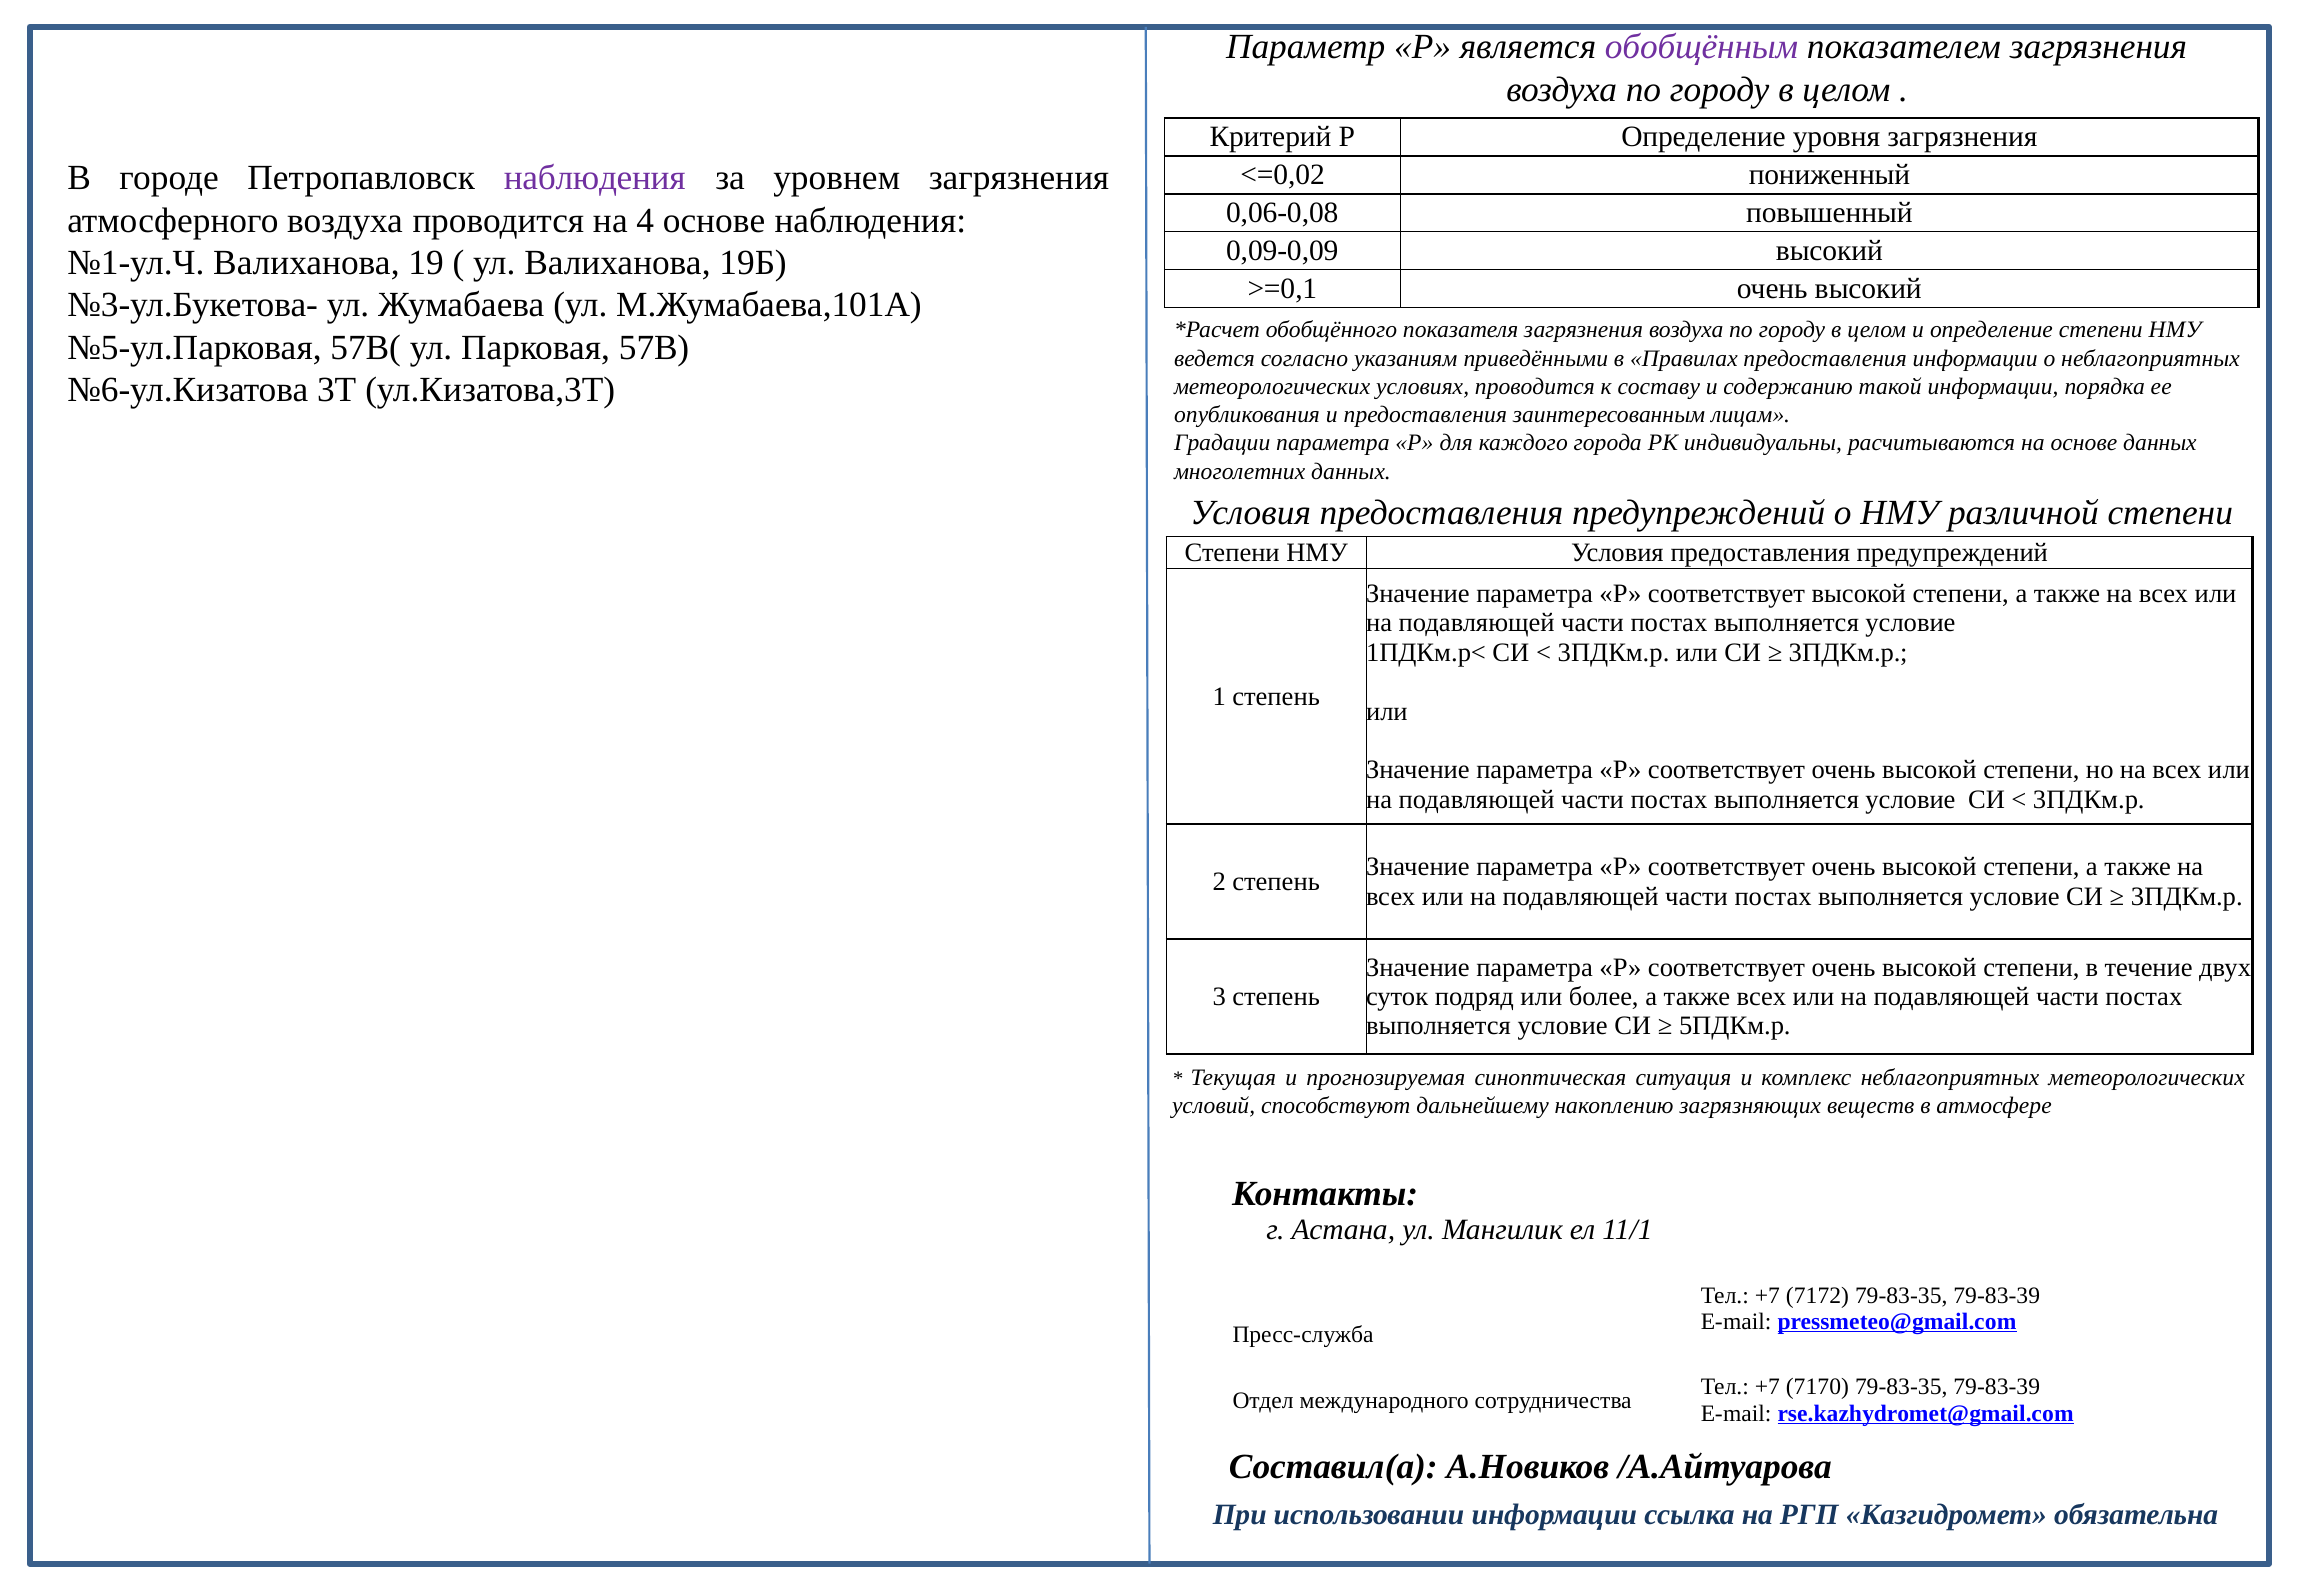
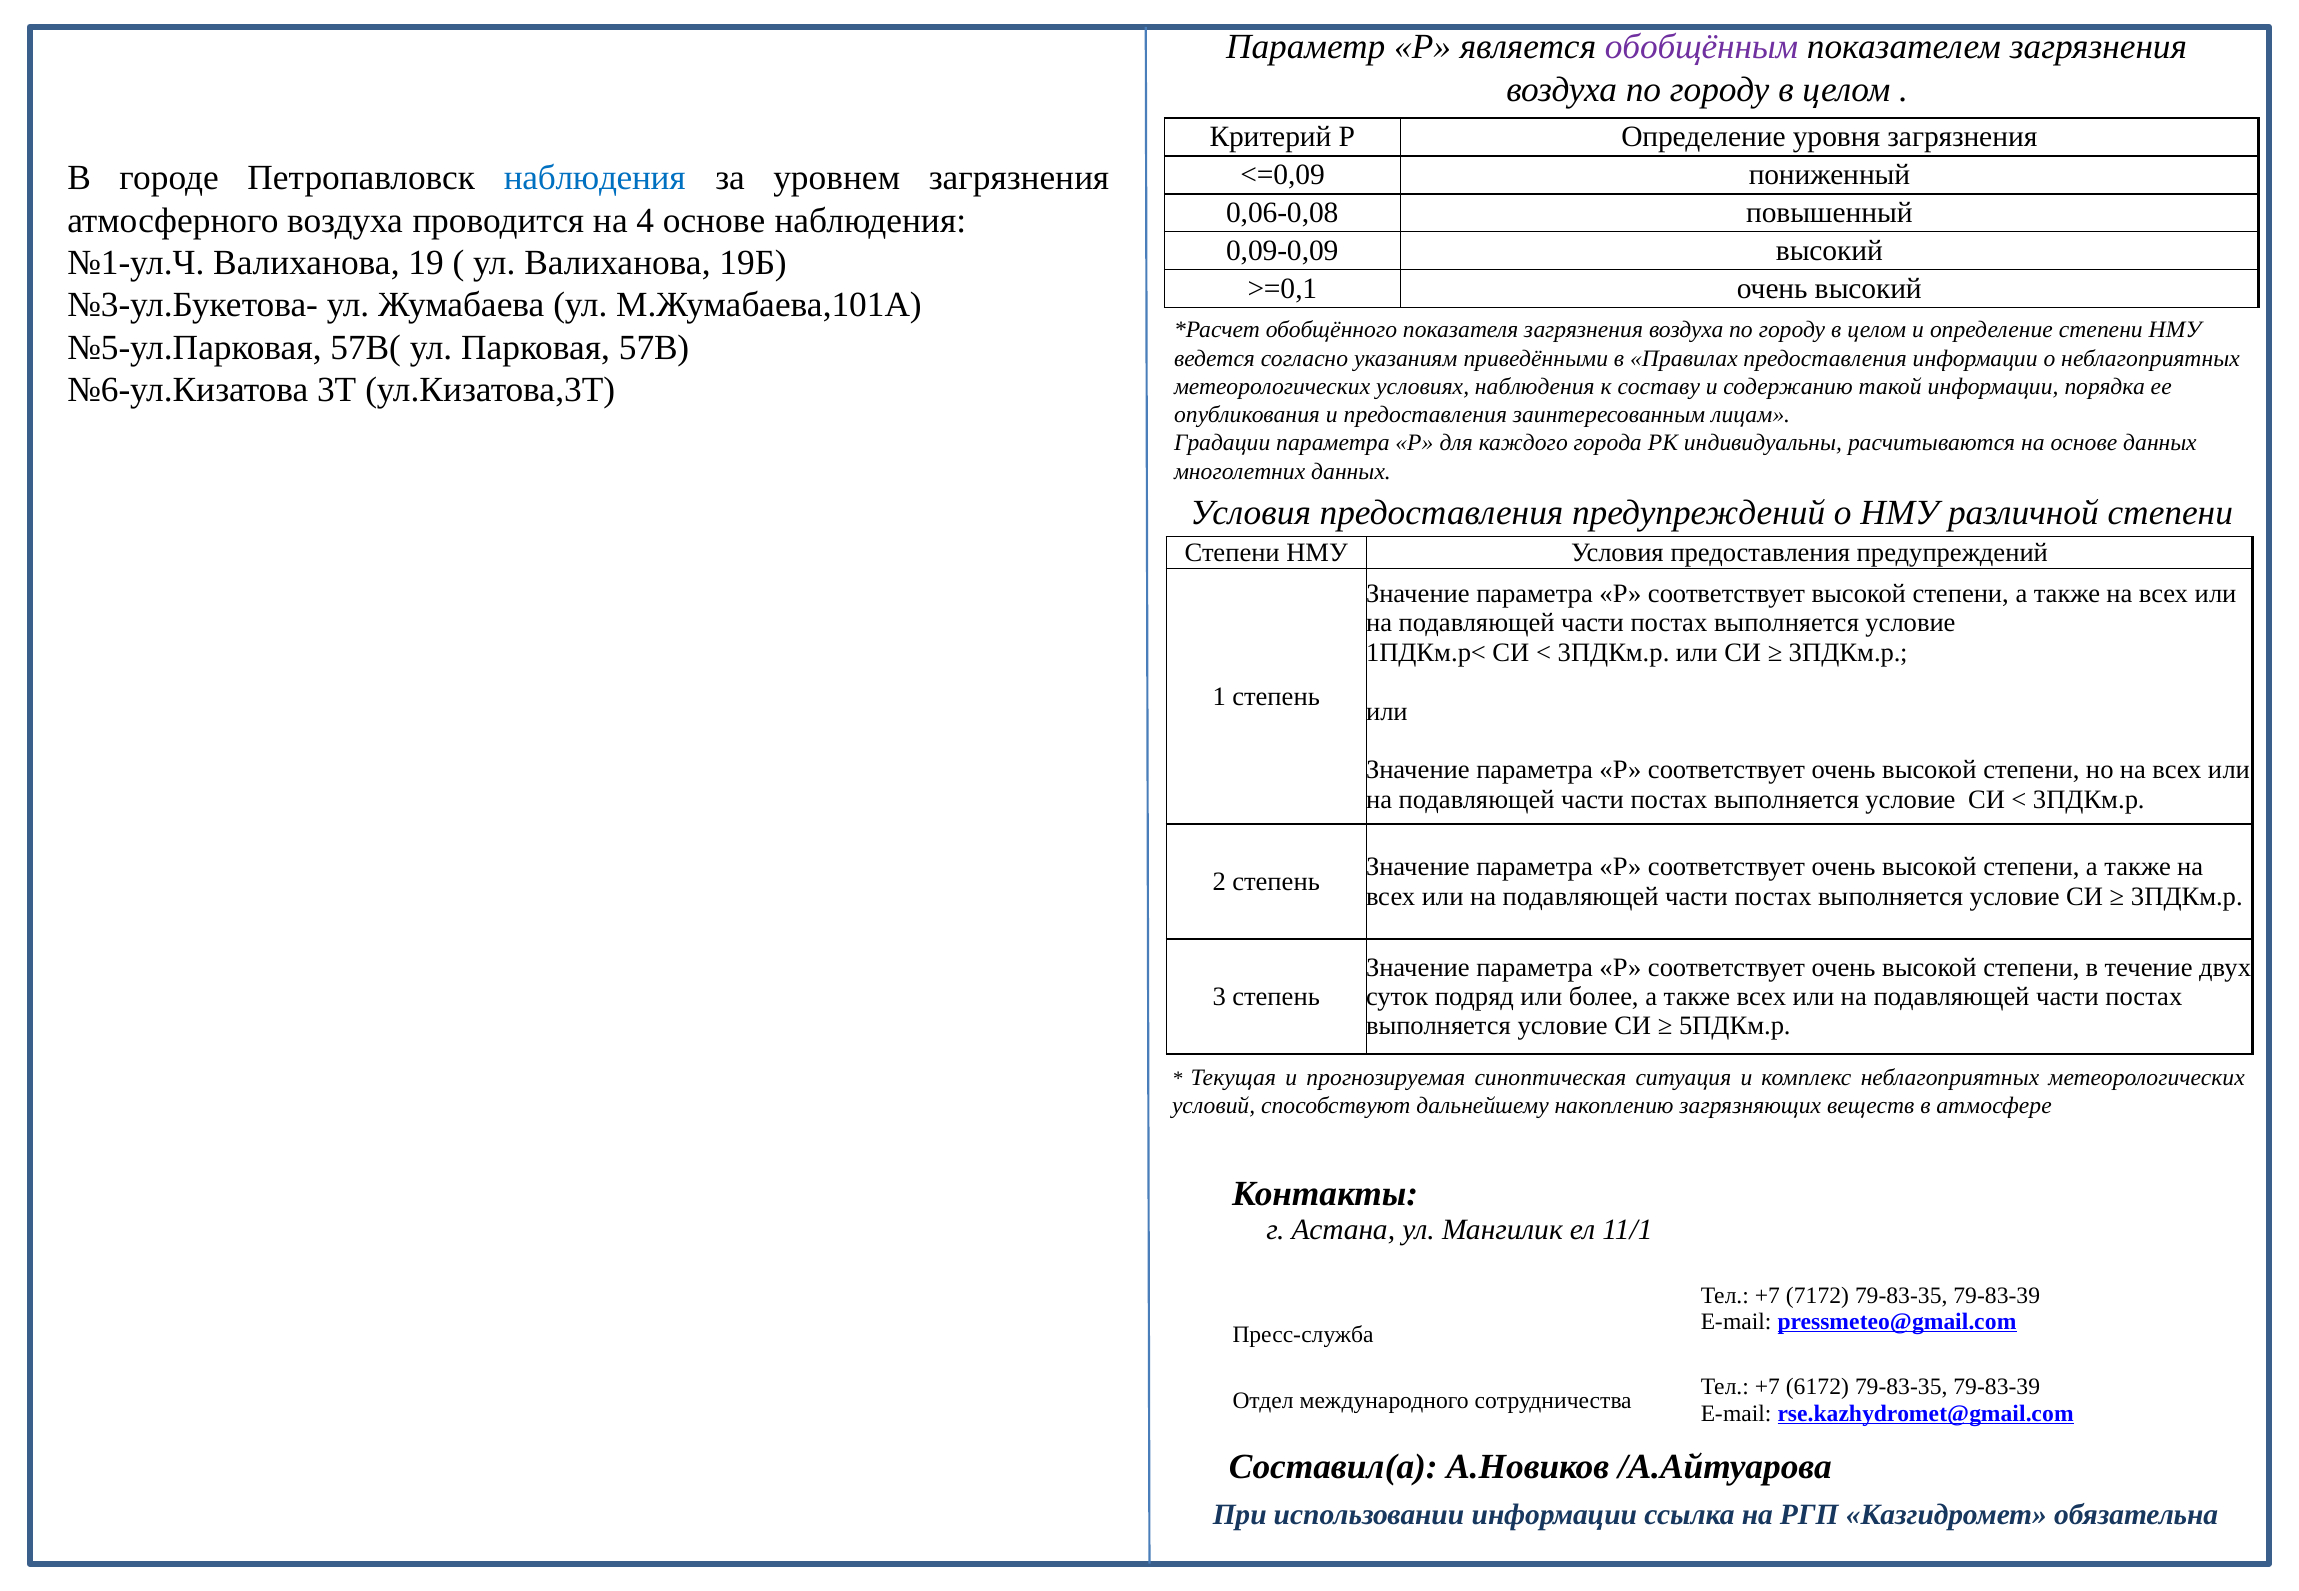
<=0,02: <=0,02 -> <=0,09 (1283, 175)
наблюдения colour: purple -> blue (595, 178)
условиях проводится: проводится -> наблюдения (1535, 387)
7170: 7170 -> 6172 (1817, 1388)
